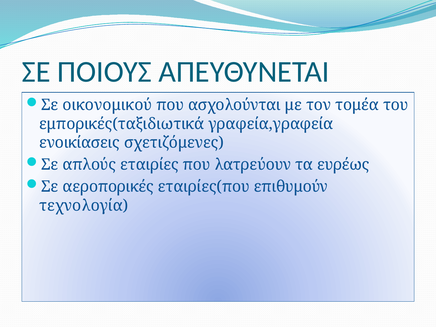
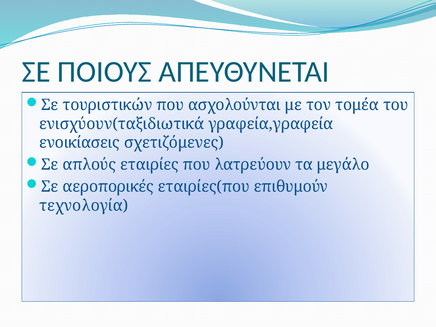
οικονομικού: οικονομικού -> τουριστικών (107, 105)
εμπορικές(ταξιδιωτικά: εμπορικές(ταξιδιωτικά -> ενισχύουν(ταξιδιωτικά (122, 124)
ευρέως: ευρέως -> μεγάλο (343, 165)
